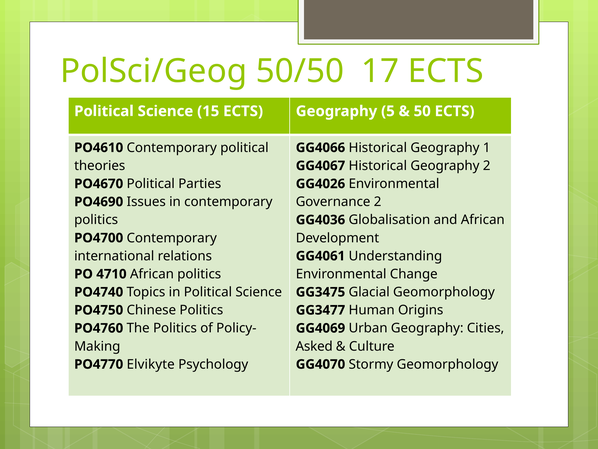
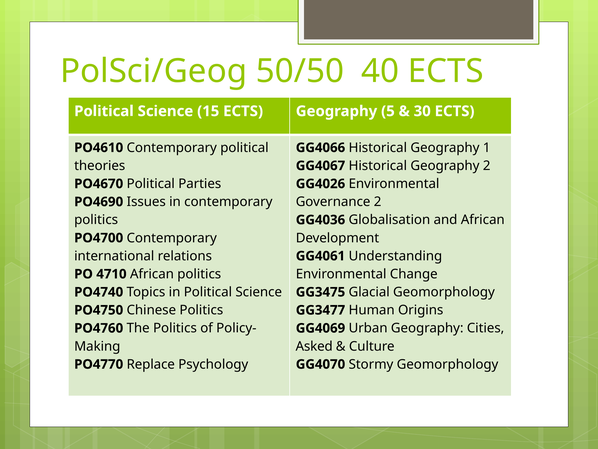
17: 17 -> 40 (380, 71)
50: 50 -> 30 (422, 111)
Elvikyte: Elvikyte -> Replace (151, 364)
